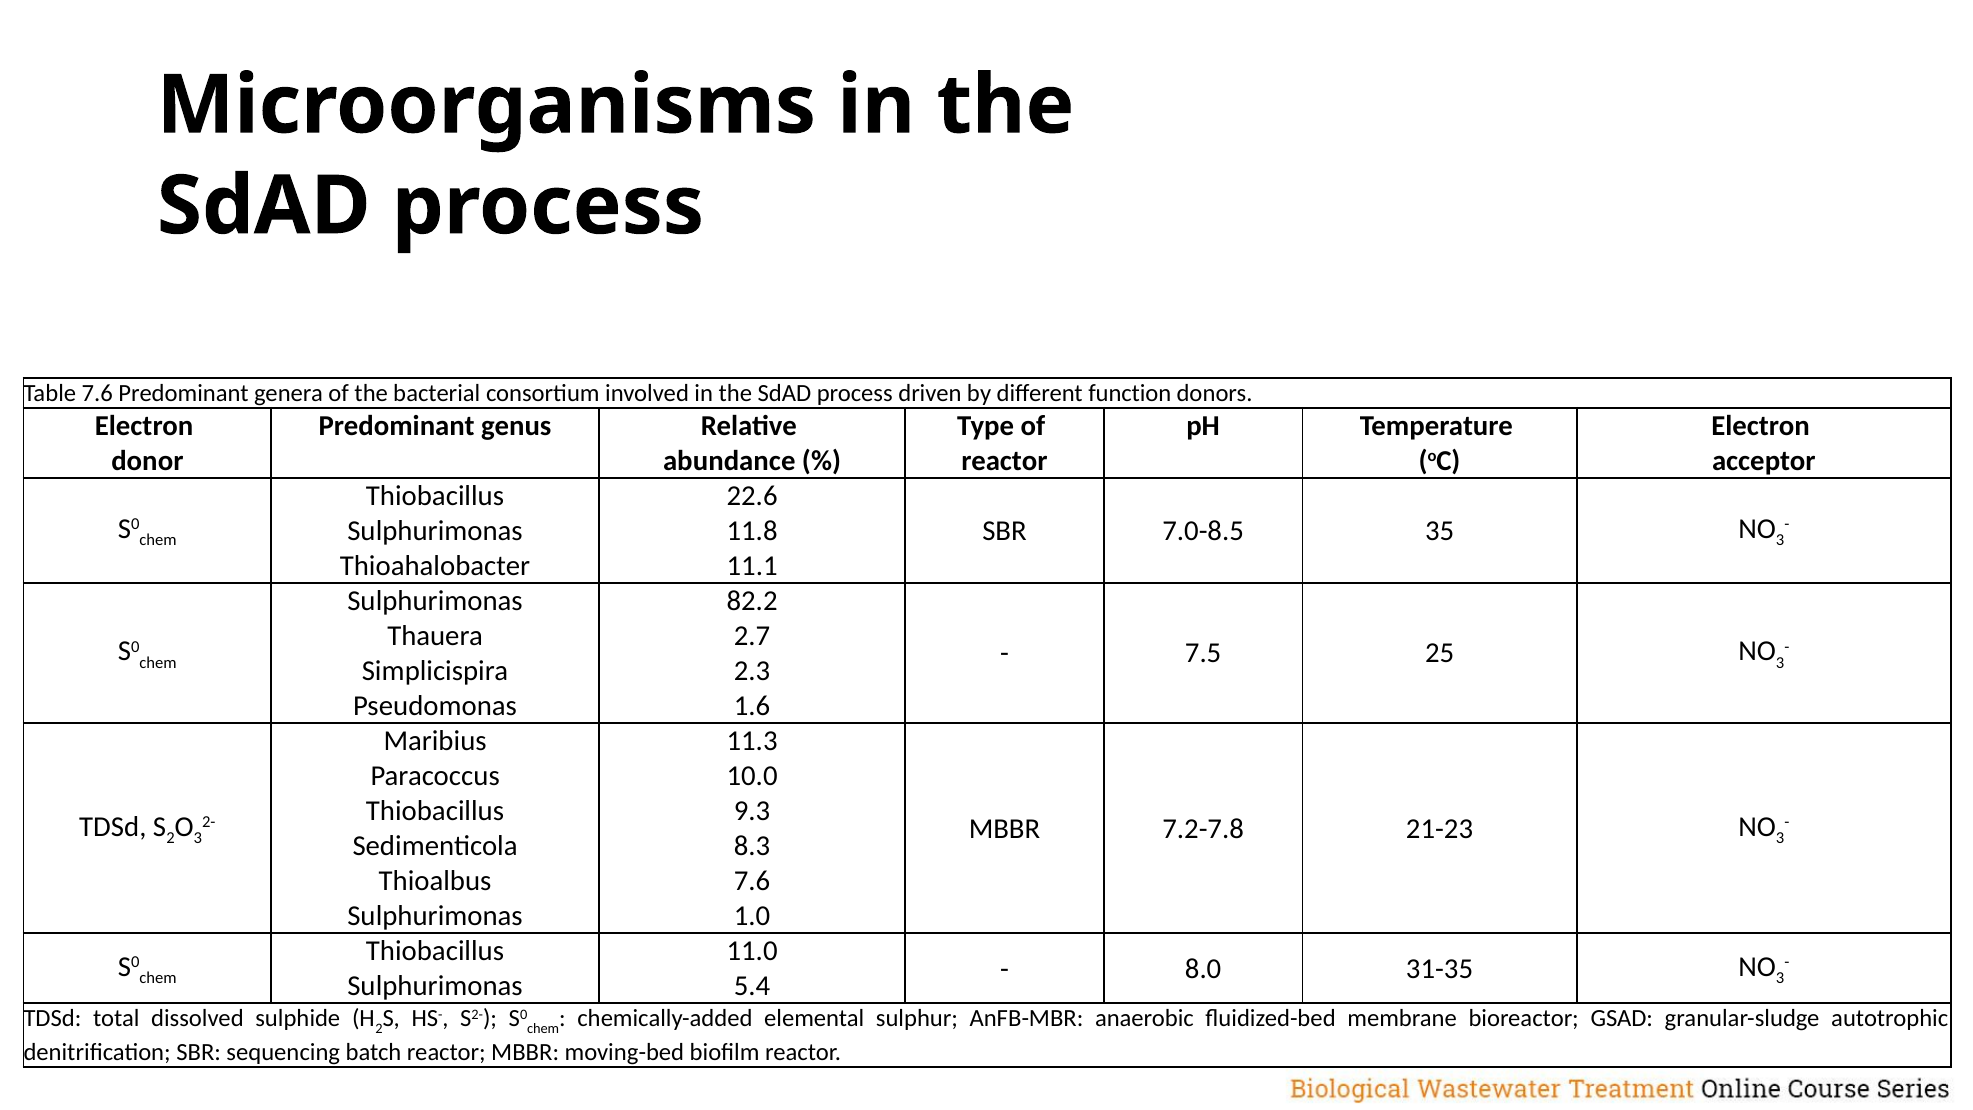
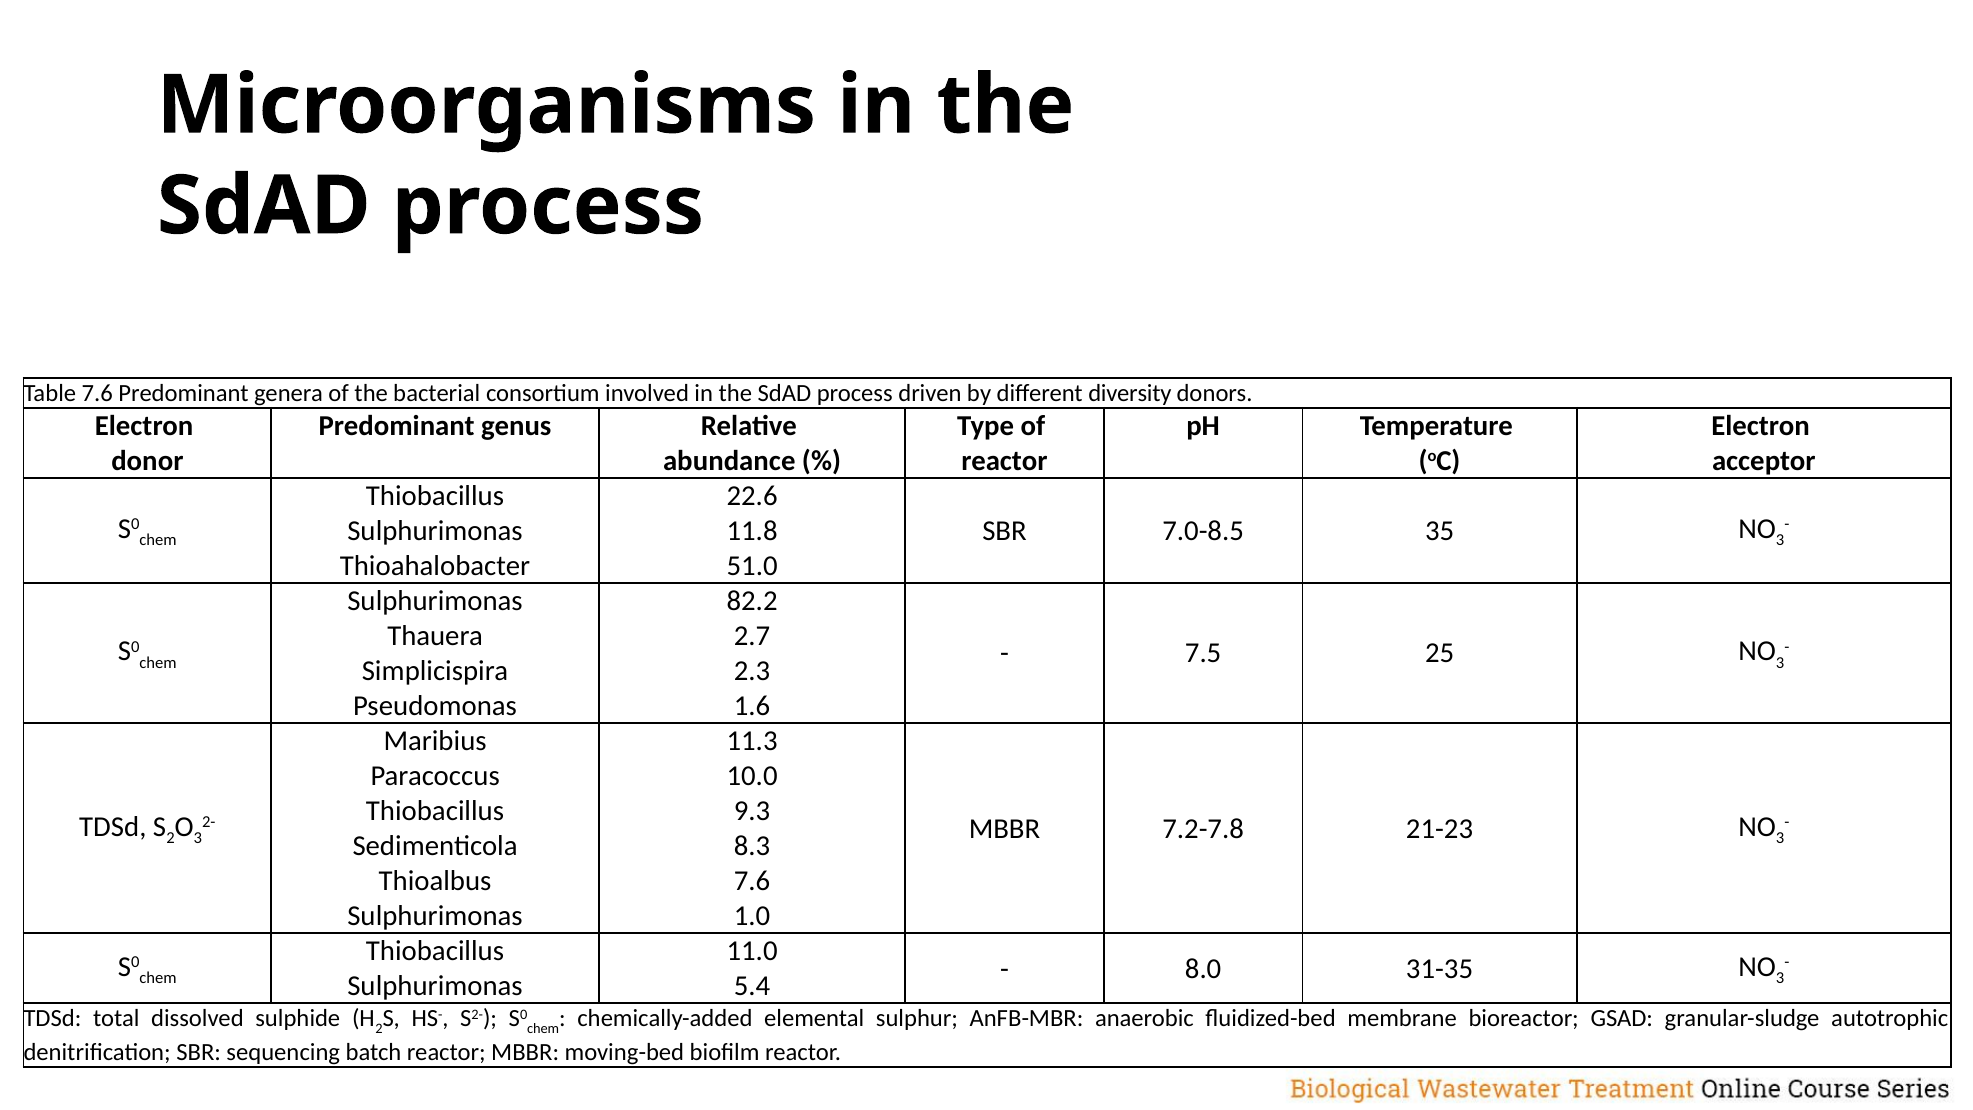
function: function -> diversity (1130, 393)
11.1: 11.1 -> 51.0 (752, 566)
